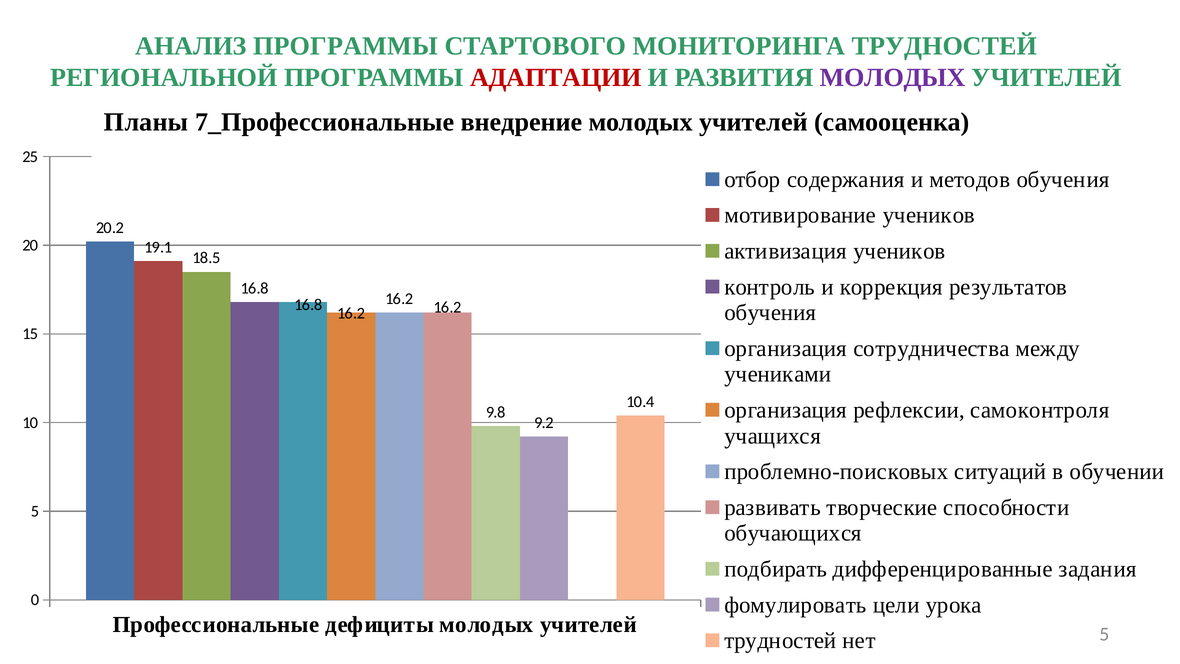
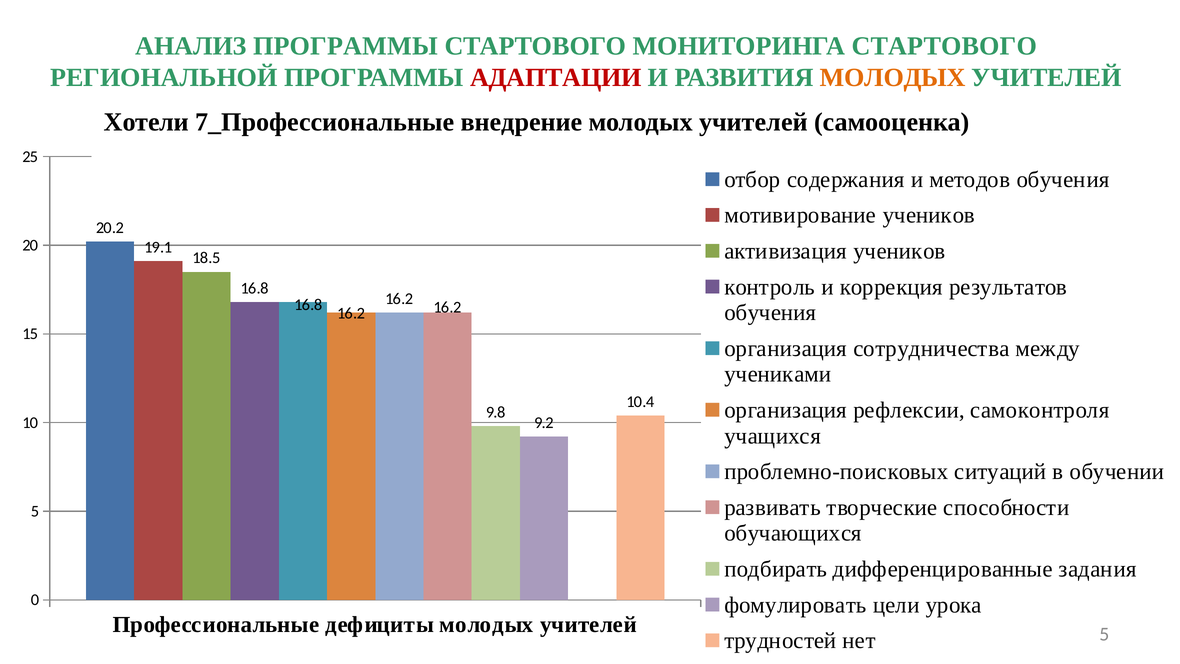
МОНИТОРИНГА ТРУДНОСТЕЙ: ТРУДНОСТЕЙ -> СТАРТОВОГО (944, 46)
МОЛОДЫХ colour: purple -> orange (893, 77)
Планы: Планы -> Хотели (146, 122)
